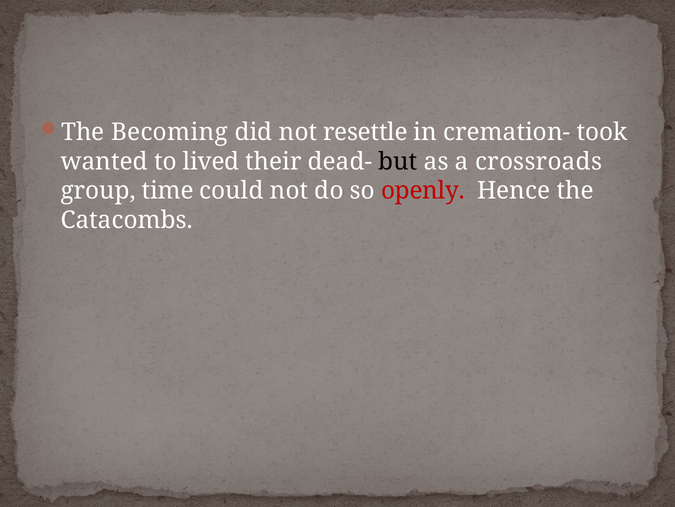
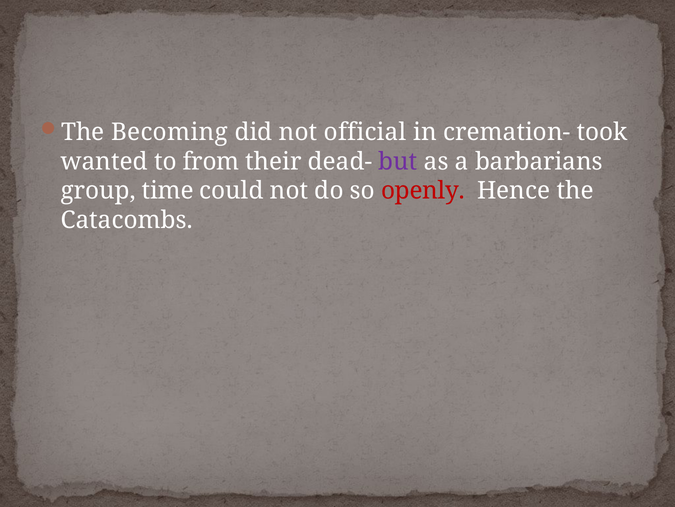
resettle: resettle -> official (365, 132)
lived: lived -> from (211, 161)
but colour: black -> purple (398, 161)
crossroads: crossroads -> barbarians (539, 161)
